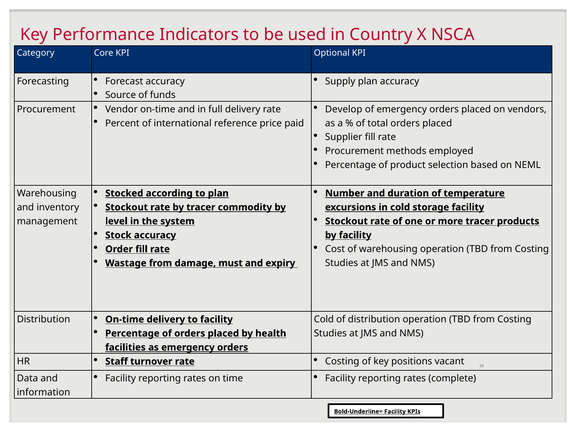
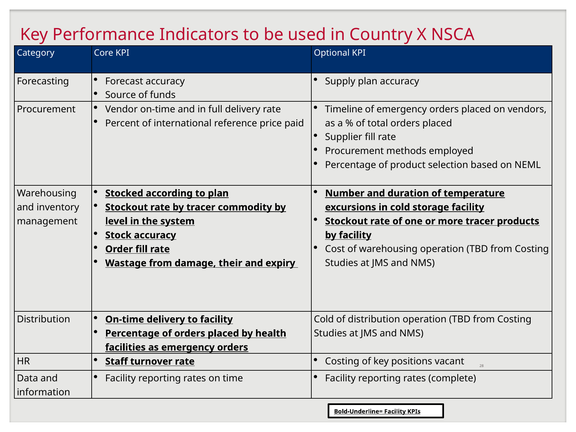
Develop: Develop -> Timeline (344, 109)
must: must -> their (230, 263)
